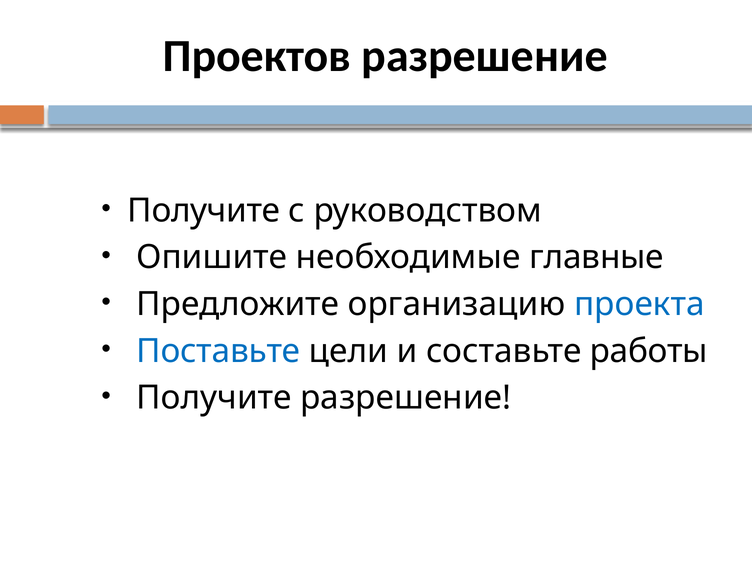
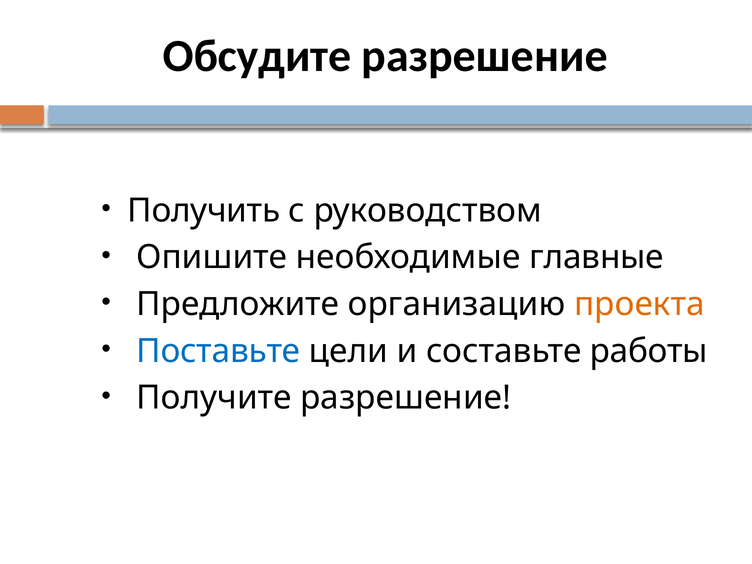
Проектов: Проектов -> Обсудите (257, 56)
Получите: Получите -> Получить (204, 211)
проекта colour: blue -> orange (639, 304)
